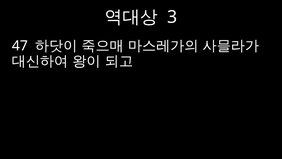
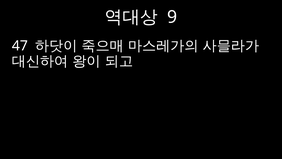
3: 3 -> 9 (172, 17)
